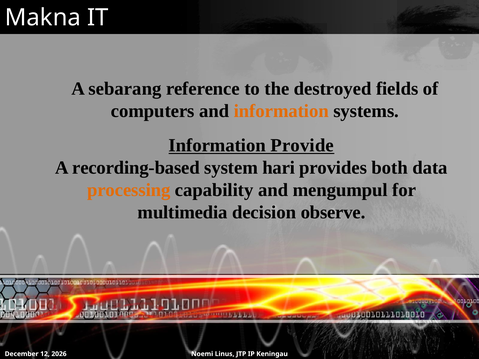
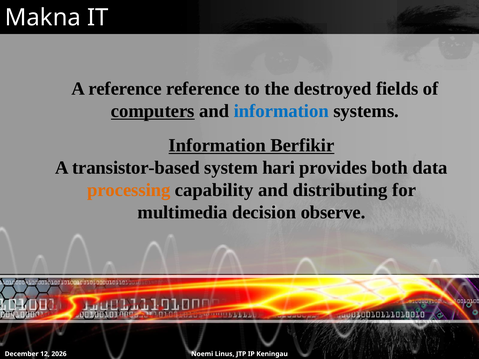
A sebarang: sebarang -> reference (125, 89)
computers underline: none -> present (153, 111)
information colour: orange -> blue (281, 111)
Provide: Provide -> Berfikir (302, 145)
recording-based: recording-based -> transistor-based (136, 168)
mengumpul: mengumpul -> distributing (340, 190)
